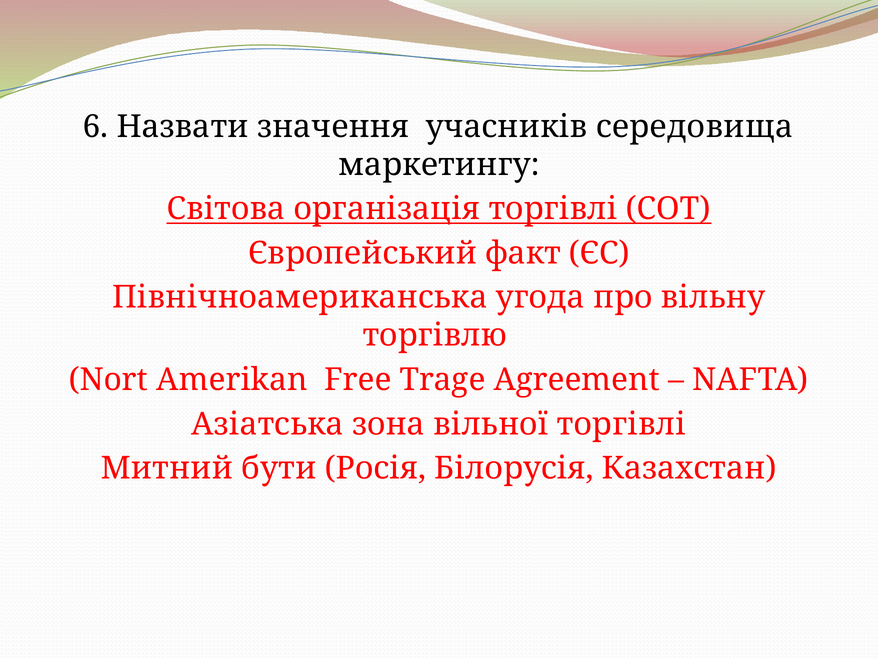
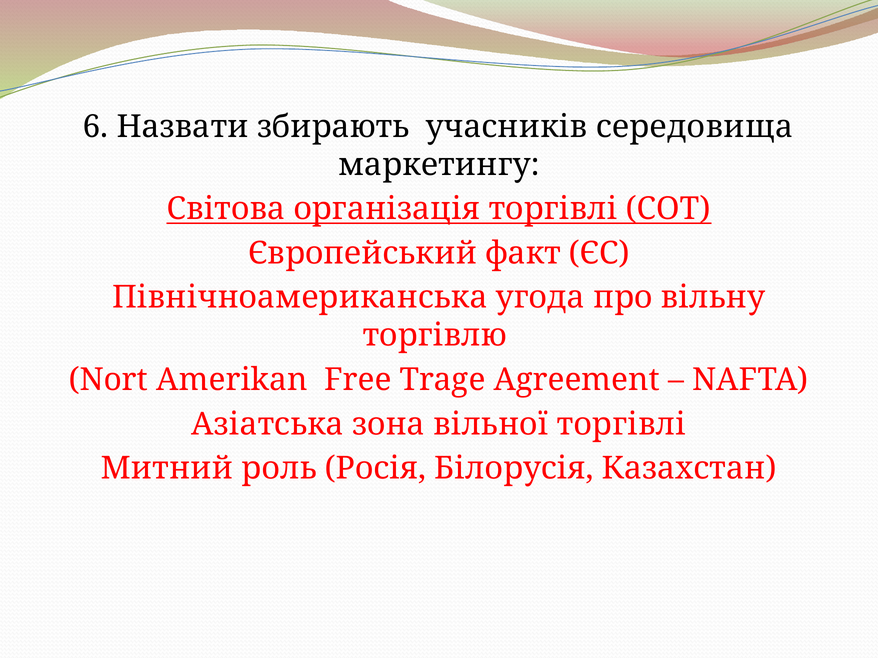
значення: значення -> збирають (333, 127)
бути: бути -> роль (279, 469)
